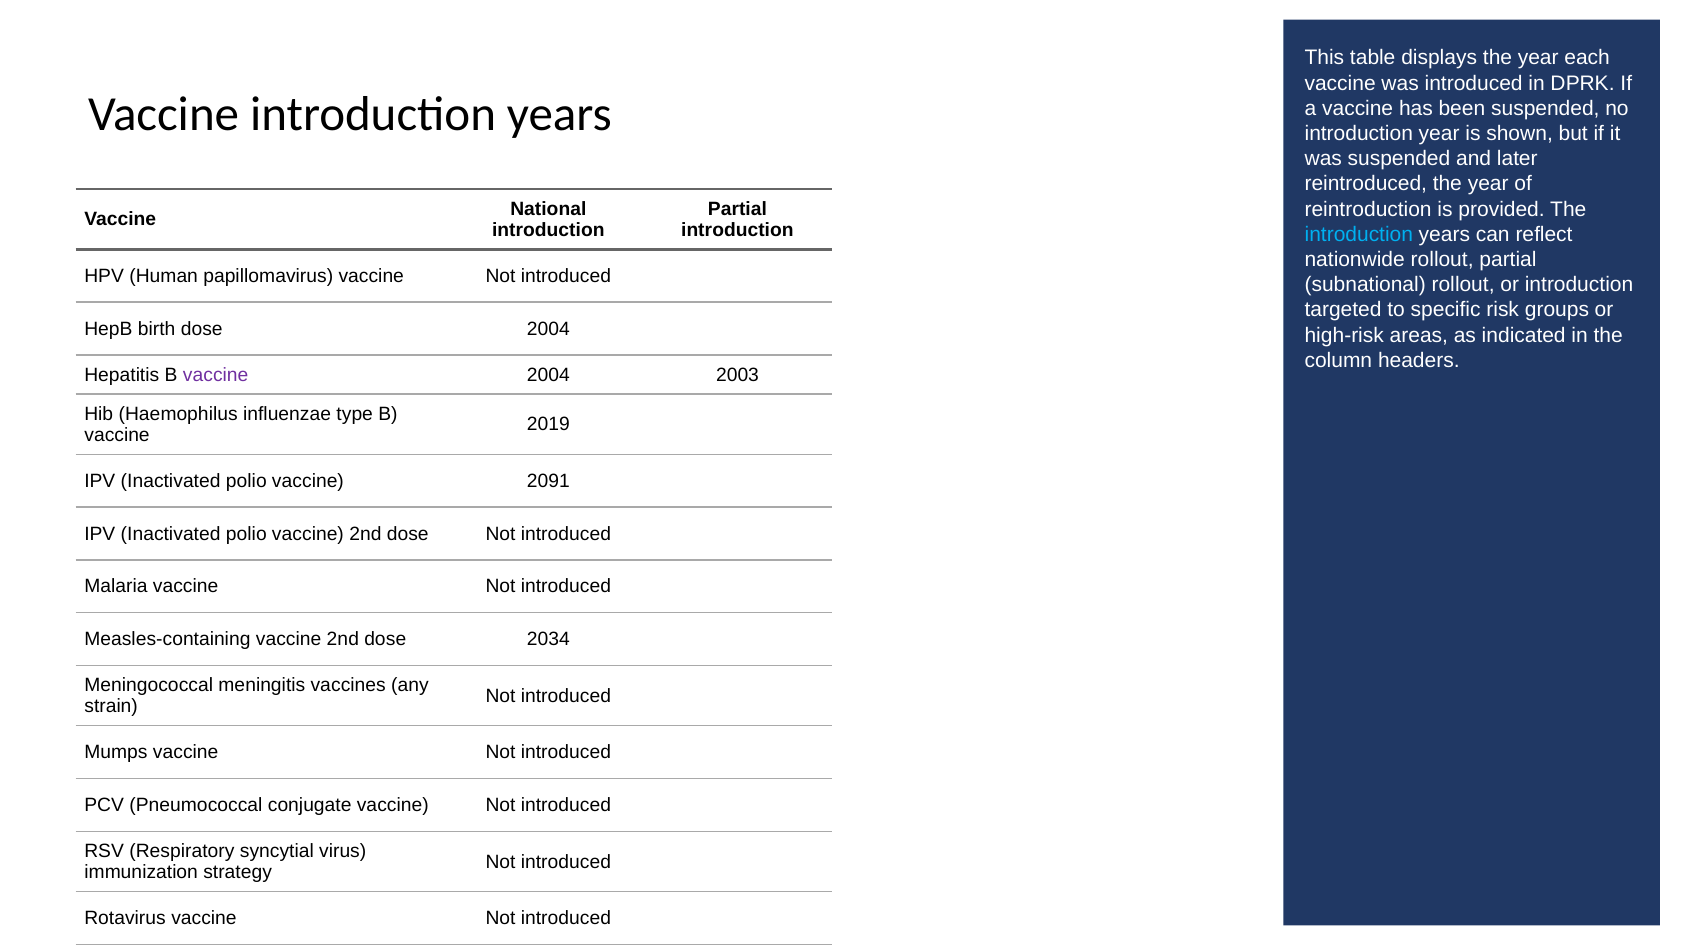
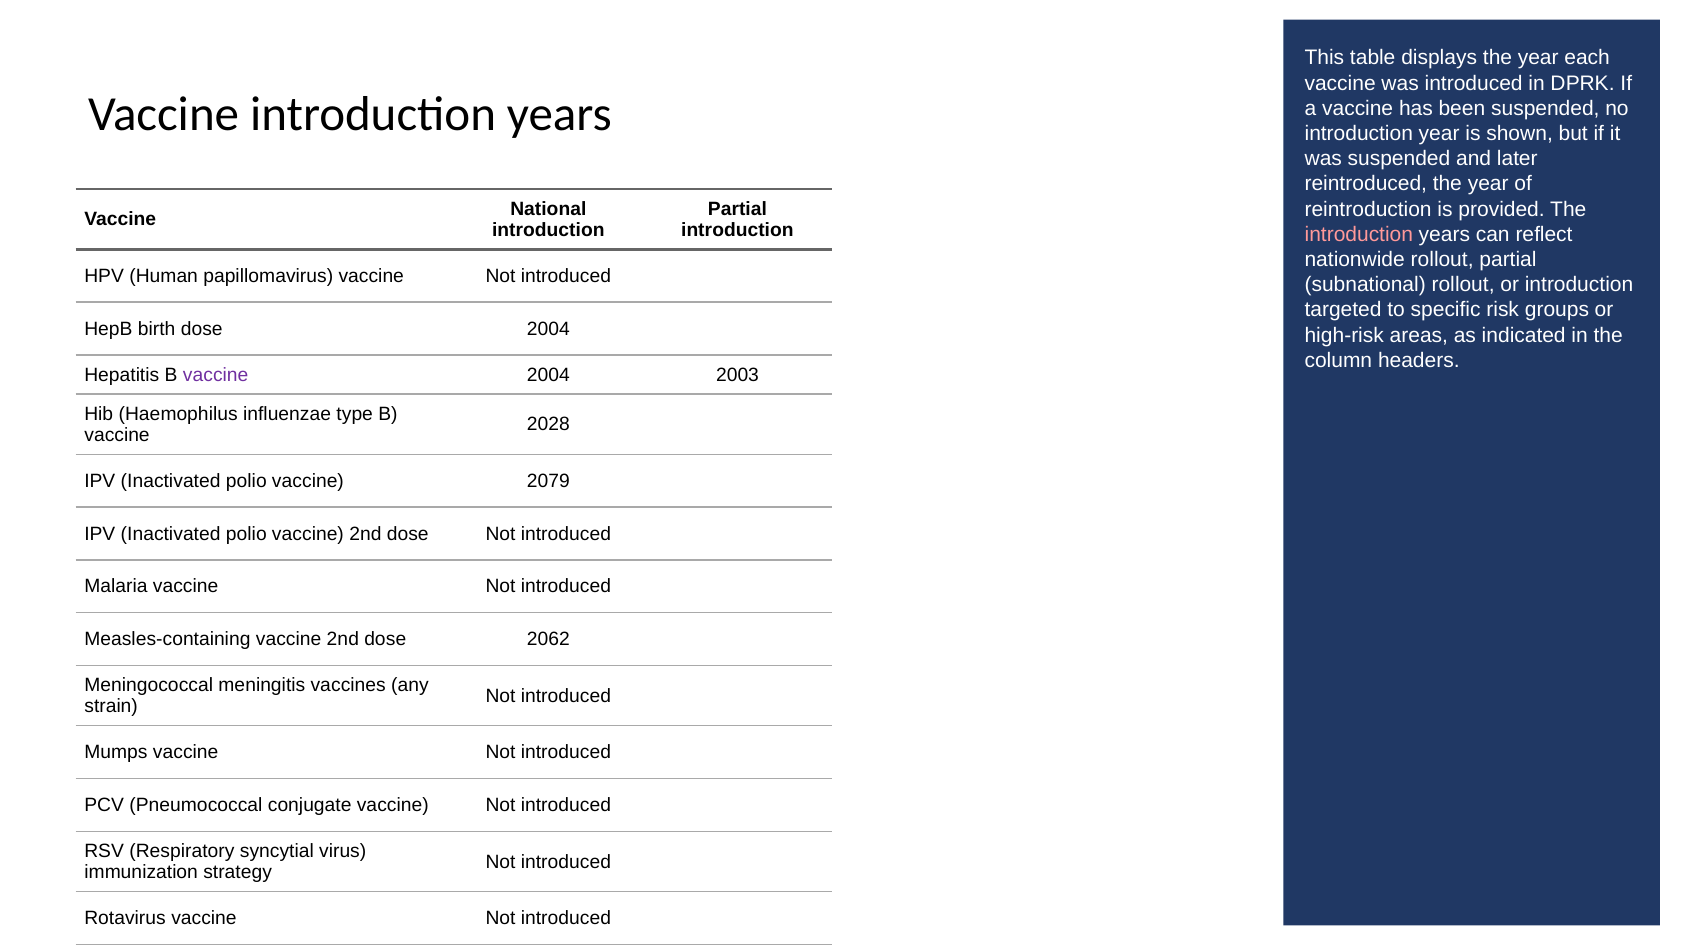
introduction colour: light blue -> pink (1359, 235)
2019: 2019 -> 2028 (548, 425)
2091: 2091 -> 2079 (548, 481)
2034: 2034 -> 2062 (548, 640)
